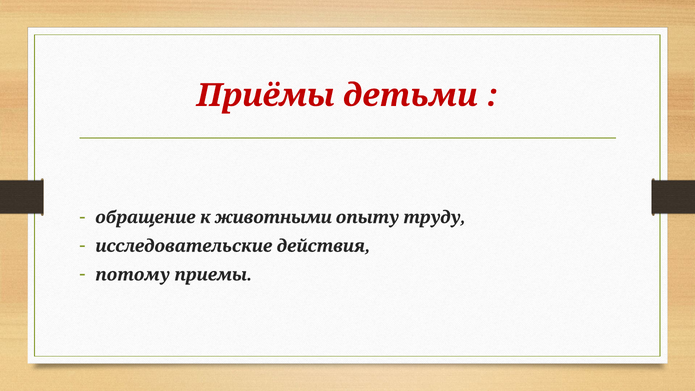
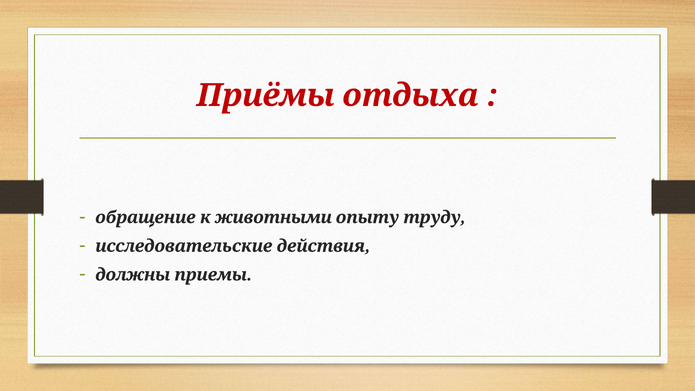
детьми: детьми -> отдыха (410, 95)
потому: потому -> должны (133, 275)
